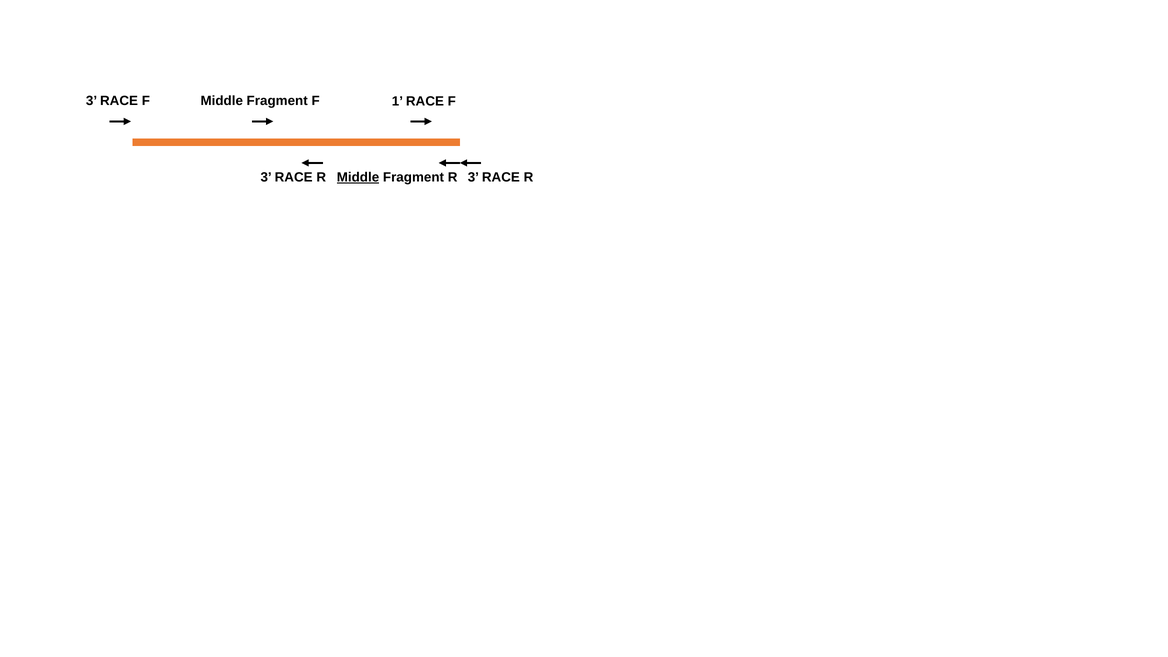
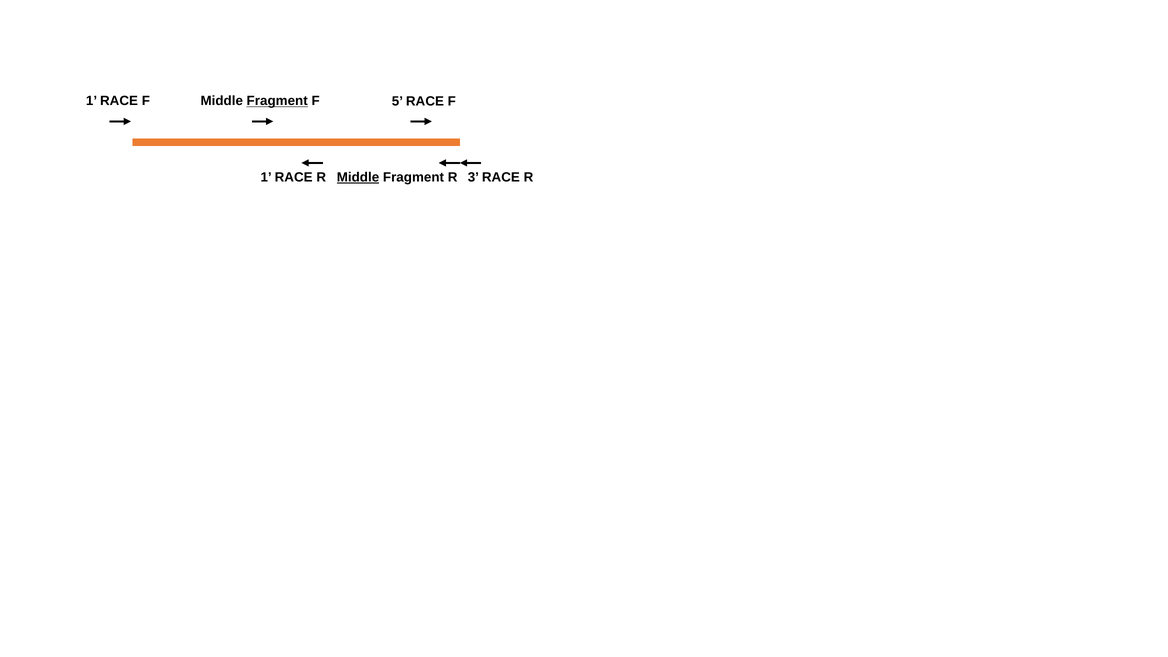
3: 3 -> 1 (92, 101)
Fragment underline: none -> present (277, 101)
1: 1 -> 5 (397, 101)
3: 3 -> 1 (266, 177)
